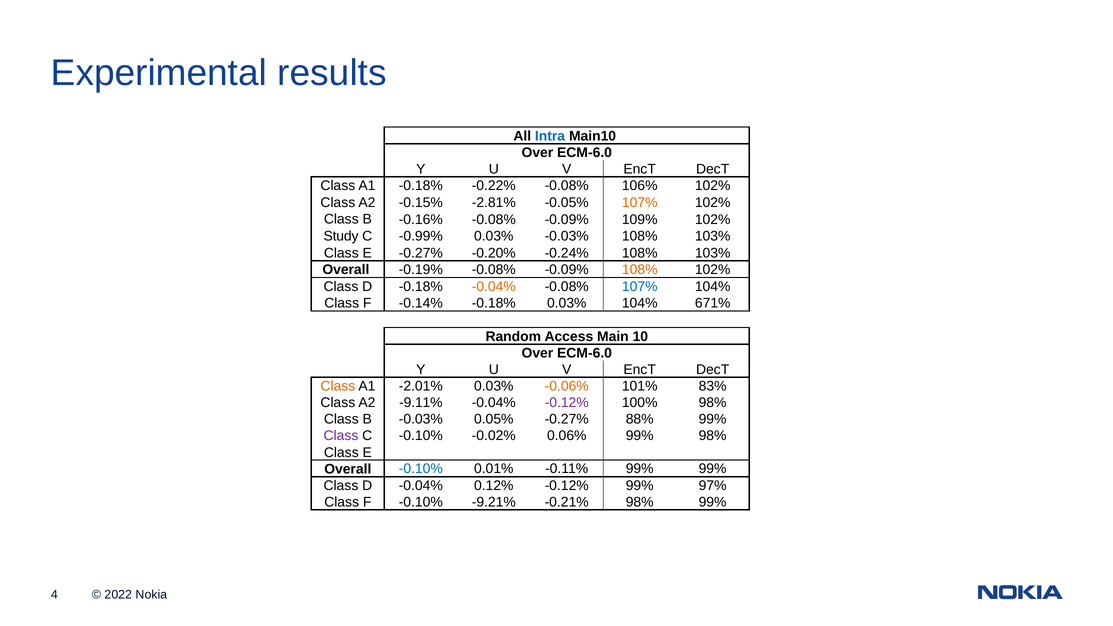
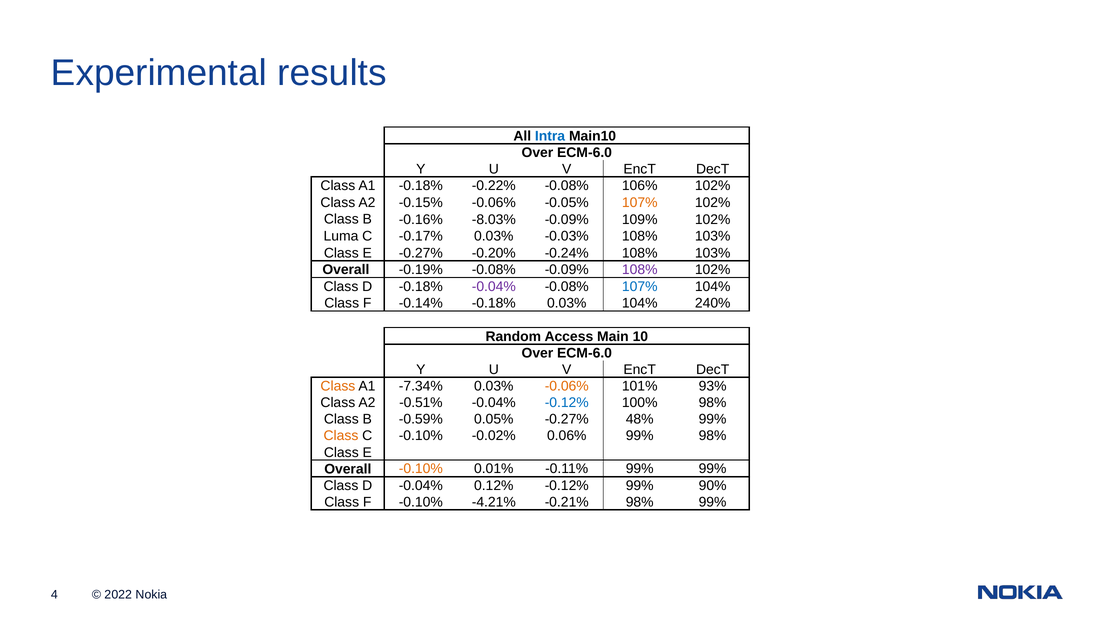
-0.15% -2.81%: -2.81% -> -0.06% (494, 203)
-0.16% -0.08%: -0.08% -> -8.03% (494, 219)
Study: Study -> Luma (341, 236)
-0.99%: -0.99% -> -0.17% (421, 236)
108% colour: orange -> purple (640, 270)
-0.04% colour: orange -> purple (494, 287)
671%: 671% -> 240% (713, 303)
-2.01%: -2.01% -> -7.34% (421, 386)
83%: 83% -> 93% (713, 386)
-9.11%: -9.11% -> -0.51% (421, 403)
-0.12% colour: purple -> blue (567, 403)
B -0.03%: -0.03% -> -0.59% (421, 419)
88%: 88% -> 48% (640, 419)
Class colour: purple -> orange (341, 436)
-0.10% colour: blue -> orange (421, 469)
97%: 97% -> 90% (713, 486)
-9.21%: -9.21% -> -4.21% (494, 502)
